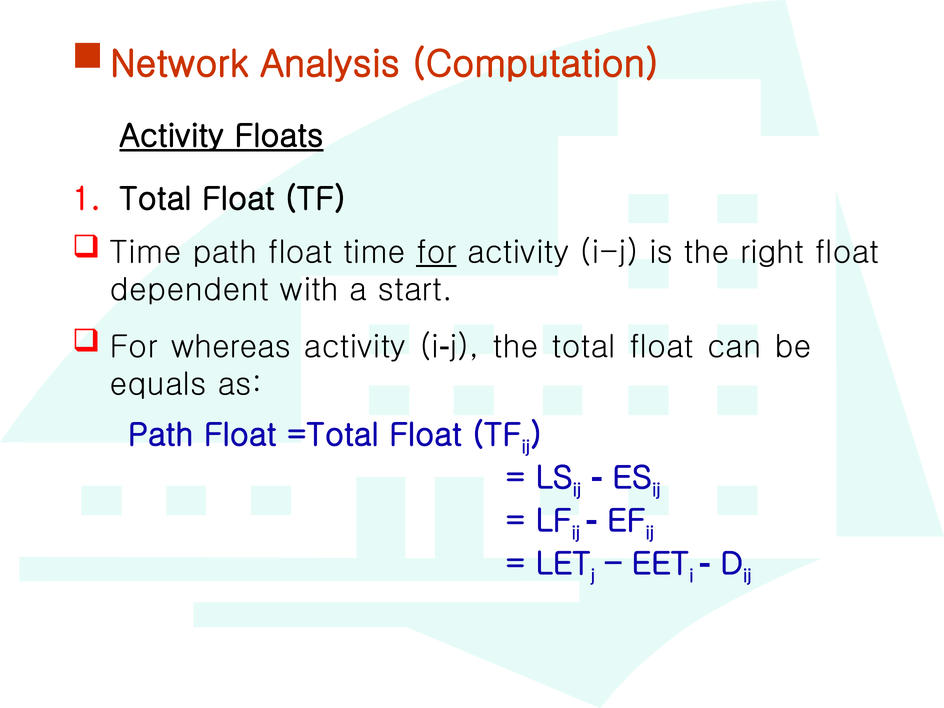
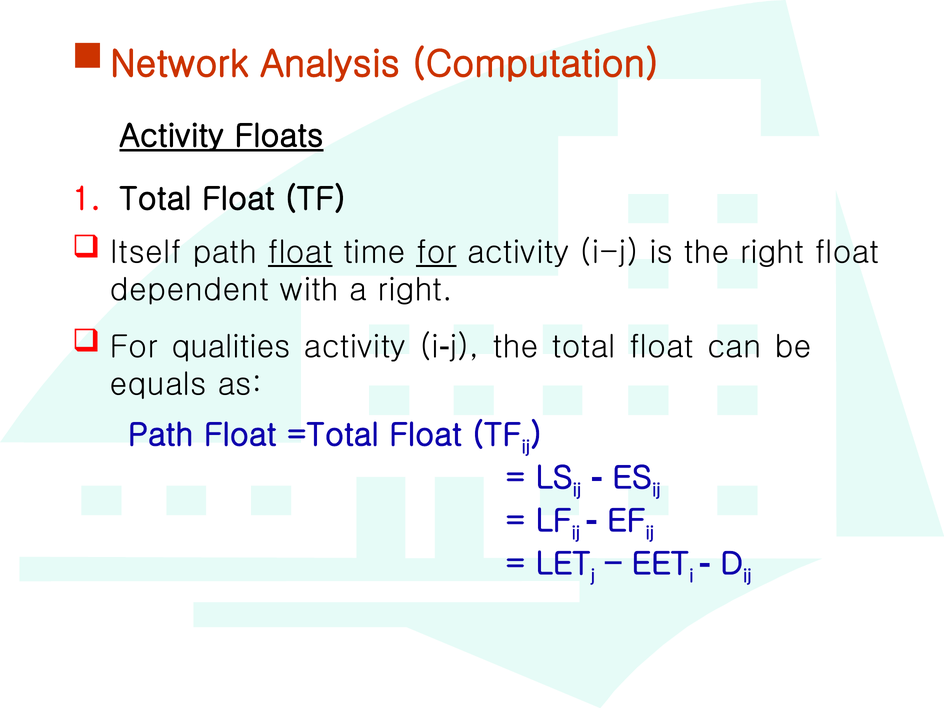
Time: Time -> Itself (146, 252)
float underline: none -> present (300, 252)
a start: start -> right (415, 290)
whereas: whereas -> qualities (231, 347)
